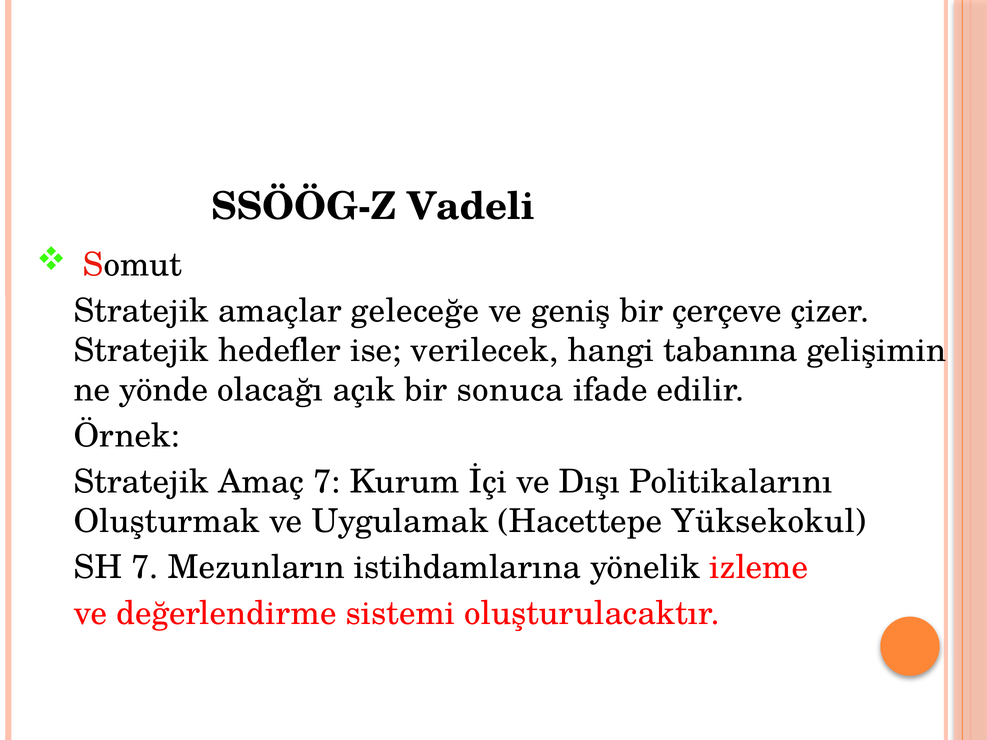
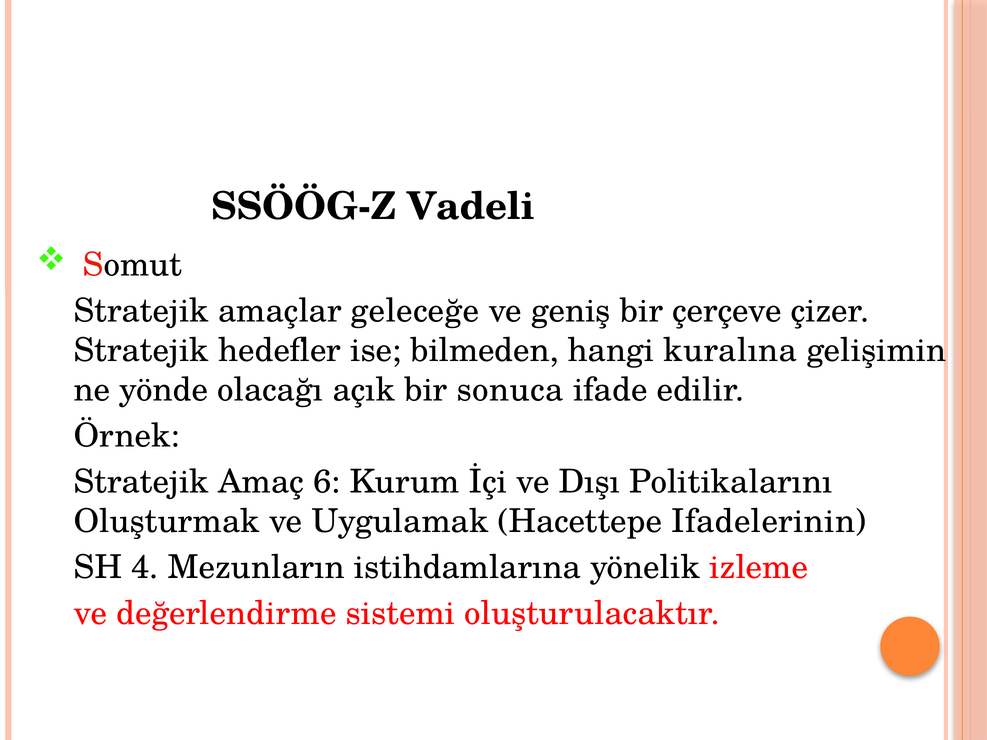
verilecek: verilecek -> bilmeden (485, 350)
tabanına: tabanına -> kuralına (730, 350)
Amaç 7: 7 -> 6 (327, 482)
Yüksekokul: Yüksekokul -> Ifadelerinin (769, 521)
SH 7: 7 -> 4 (145, 568)
